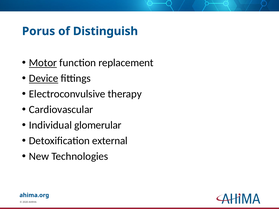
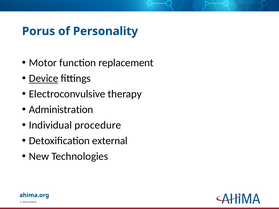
Distinguish: Distinguish -> Personality (105, 31)
Motor underline: present -> none (43, 63)
Cardiovascular: Cardiovascular -> Administration (61, 110)
glomerular: glomerular -> procedure (98, 125)
